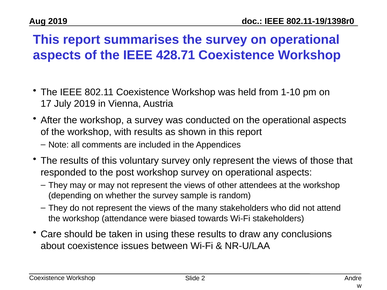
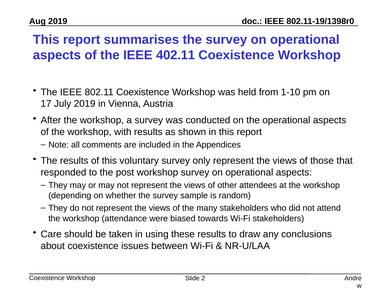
428.71: 428.71 -> 402.11 (176, 55)
